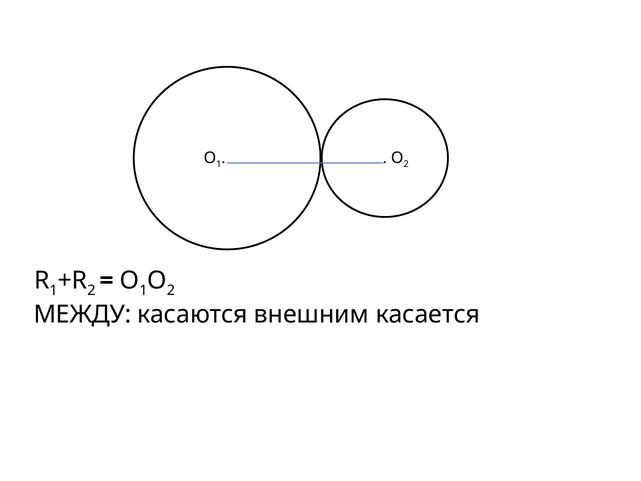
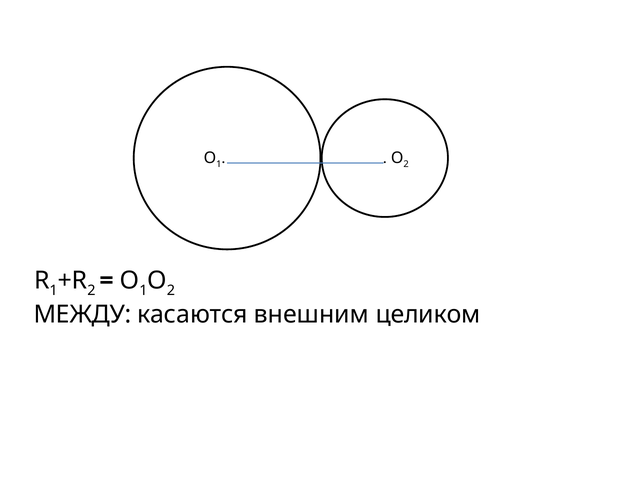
касается: касается -> целиком (428, 314)
